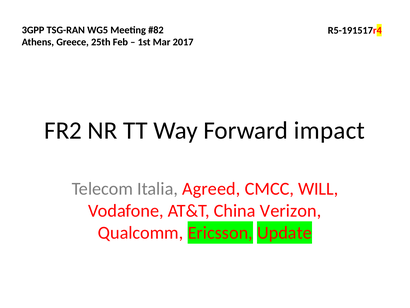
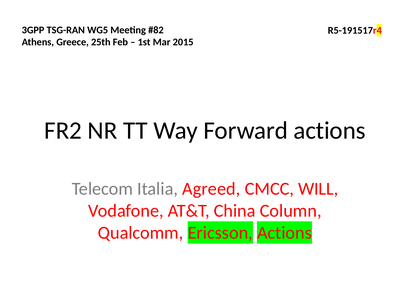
2017: 2017 -> 2015 (183, 42)
Forward impact: impact -> actions (330, 130)
Verizon: Verizon -> Column (291, 210)
Ericsson Update: Update -> Actions (284, 232)
